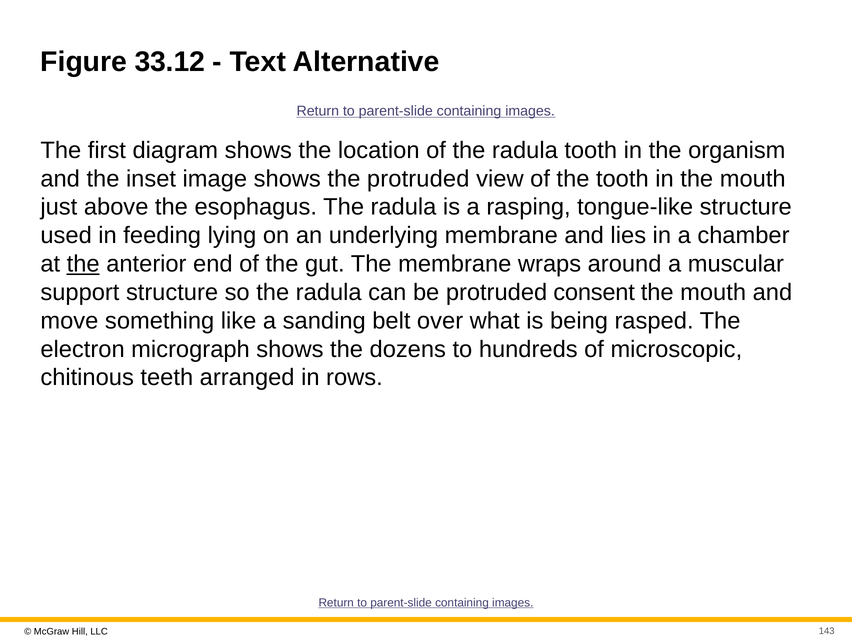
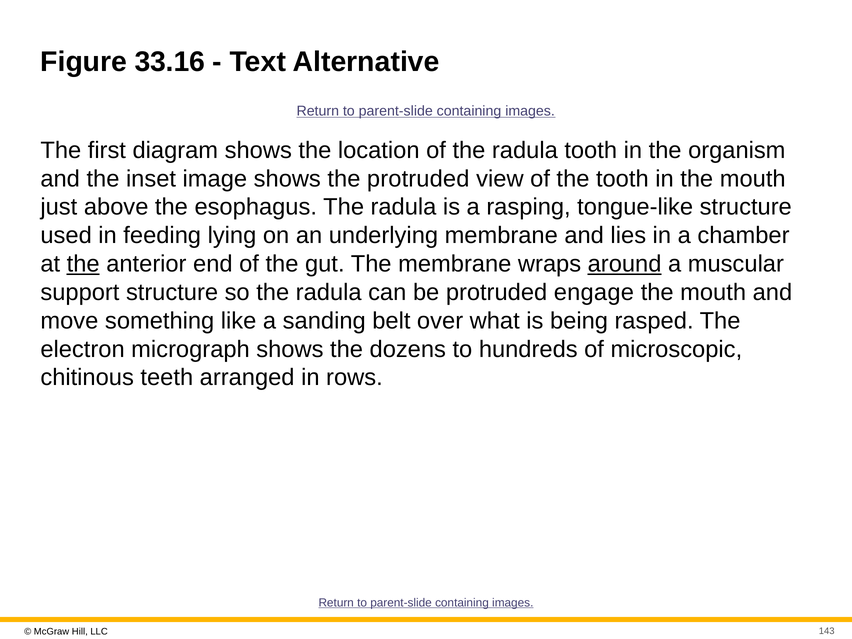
33.12: 33.12 -> 33.16 (170, 62)
around underline: none -> present (625, 264)
consent: consent -> engage (594, 292)
